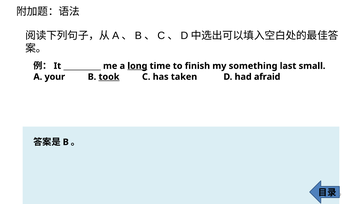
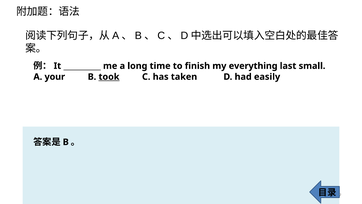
long underline: present -> none (137, 66)
something: something -> everything (253, 66)
afraid: afraid -> easily (267, 77)
